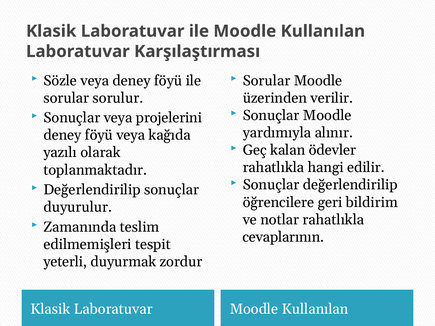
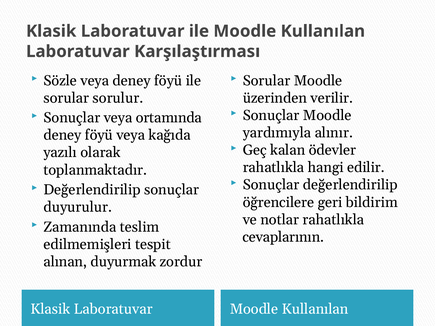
projelerini: projelerini -> ortamında (169, 118)
yeterli: yeterli -> alınan (65, 262)
